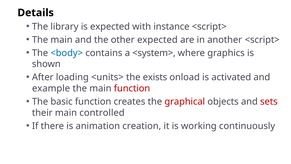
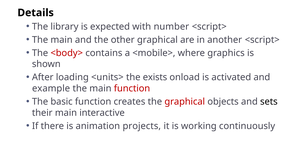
instance: instance -> number (171, 27)
other expected: expected -> graphical (157, 40)
<body> colour: blue -> red (67, 53)
<system>: <system> -> <mobile> (154, 53)
sets colour: red -> black (269, 101)
controlled: controlled -> interactive (102, 113)
creation: creation -> projects (142, 126)
